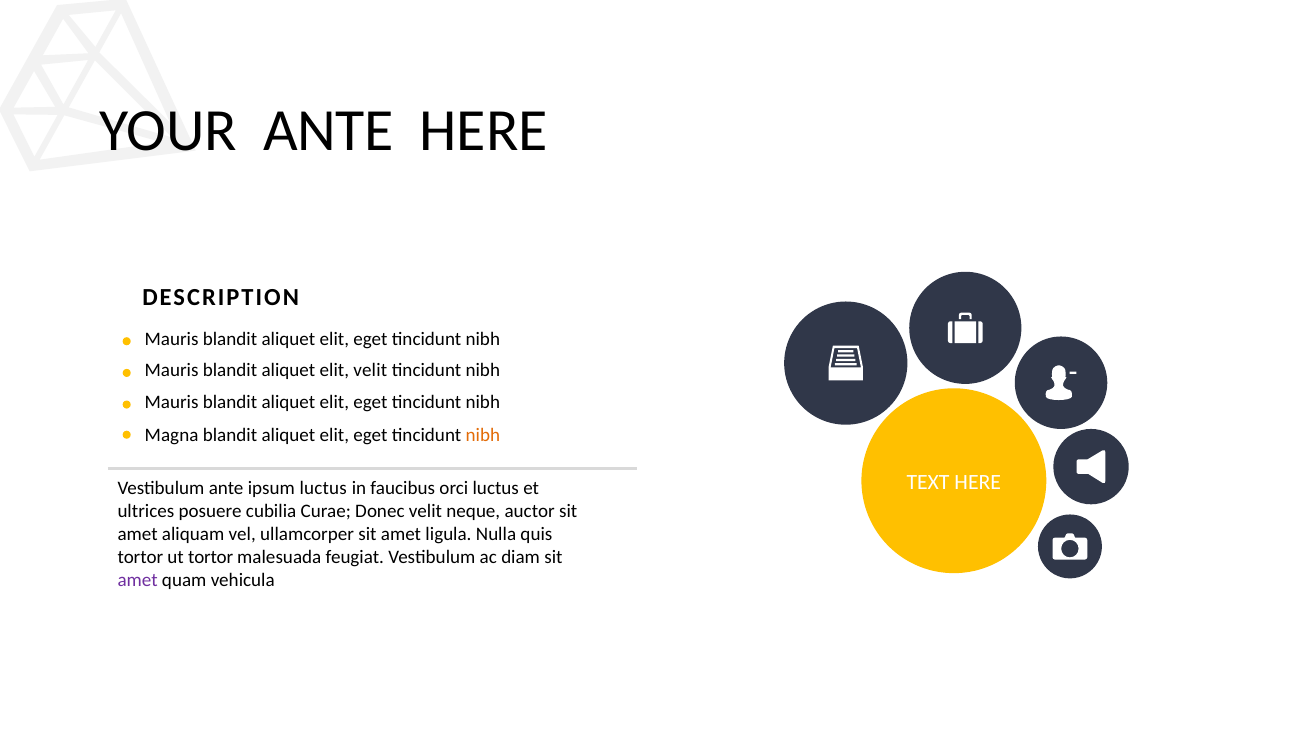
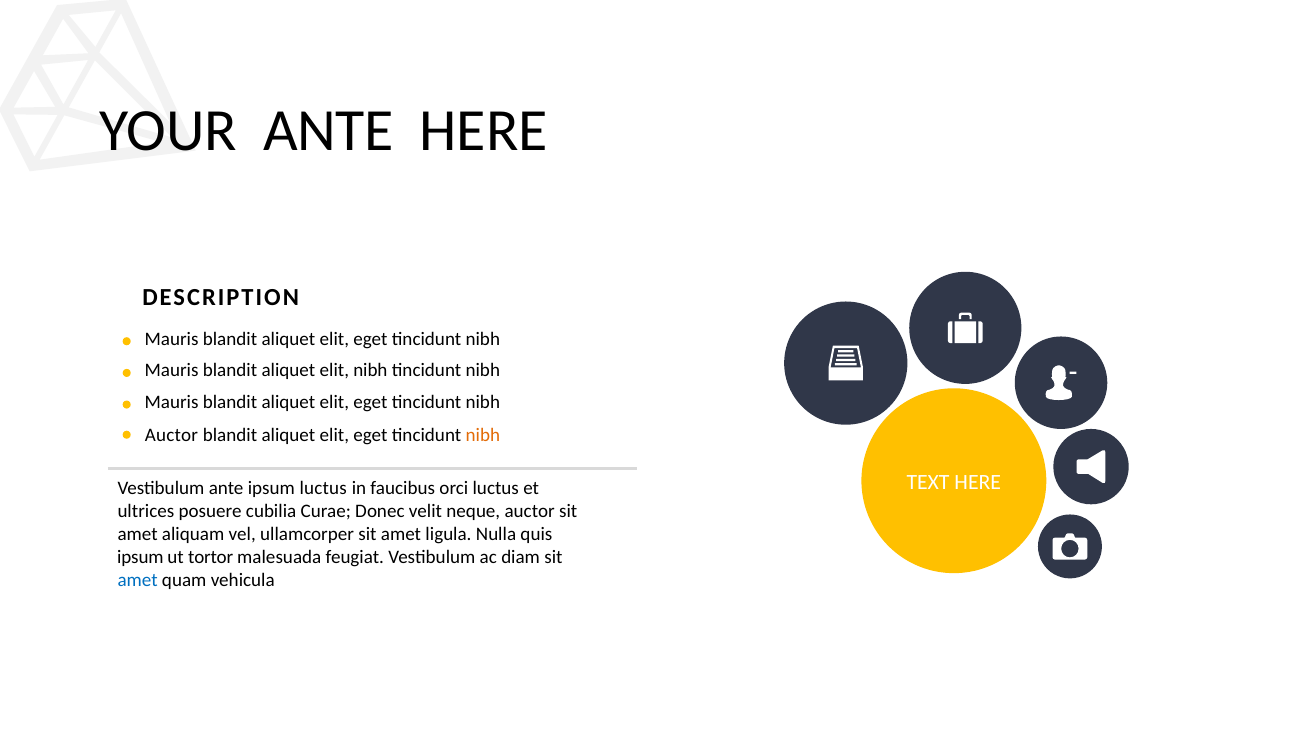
elit velit: velit -> nibh (370, 371)
Magna: Magna -> Auctor (172, 436)
tortor: tortor -> ipsum (140, 557)
amet colour: purple -> blue (138, 580)
